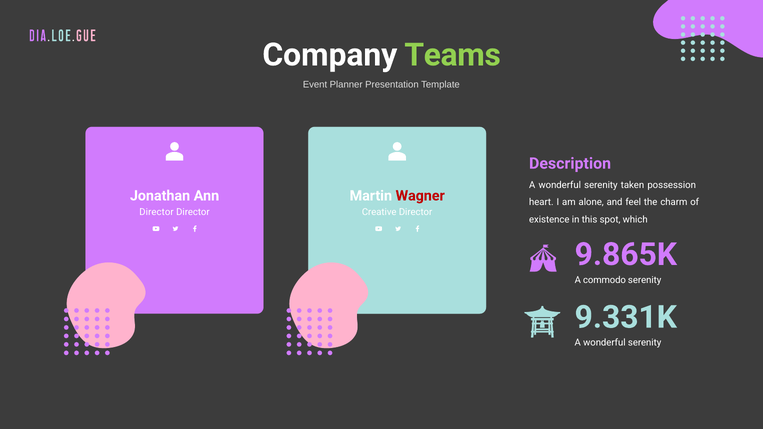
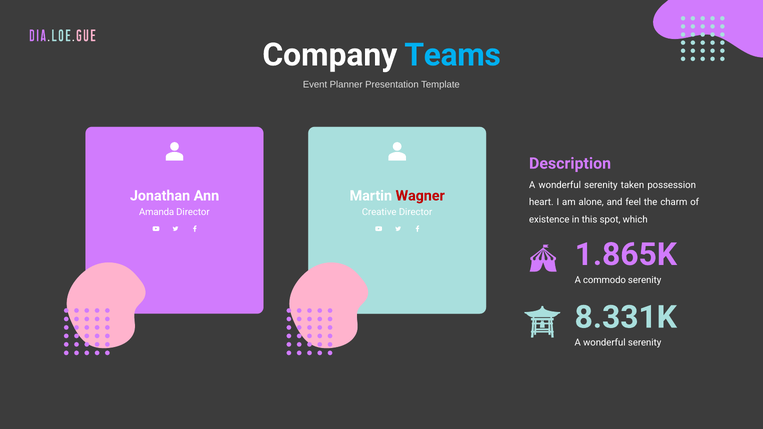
Teams colour: light green -> light blue (453, 55)
Director: Director -> Amanda (157, 212)
9.865K: 9.865K -> 1.865K (626, 255)
9.331K: 9.331K -> 8.331K (626, 317)
